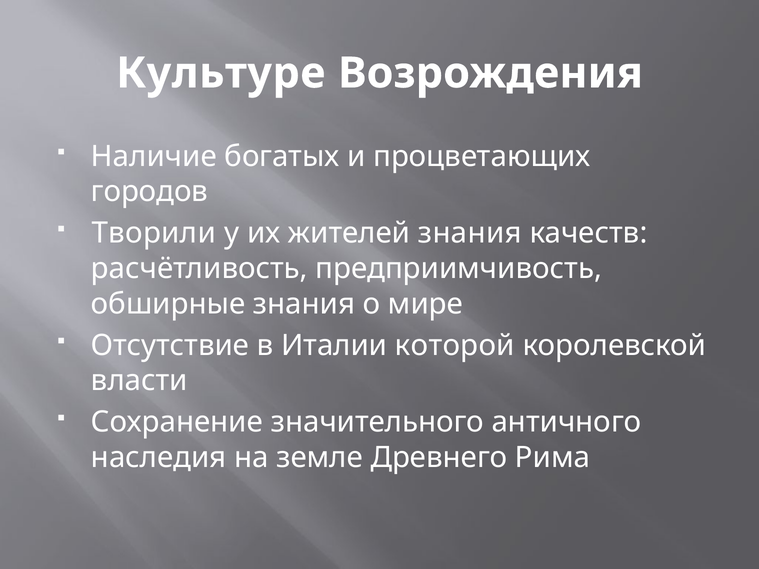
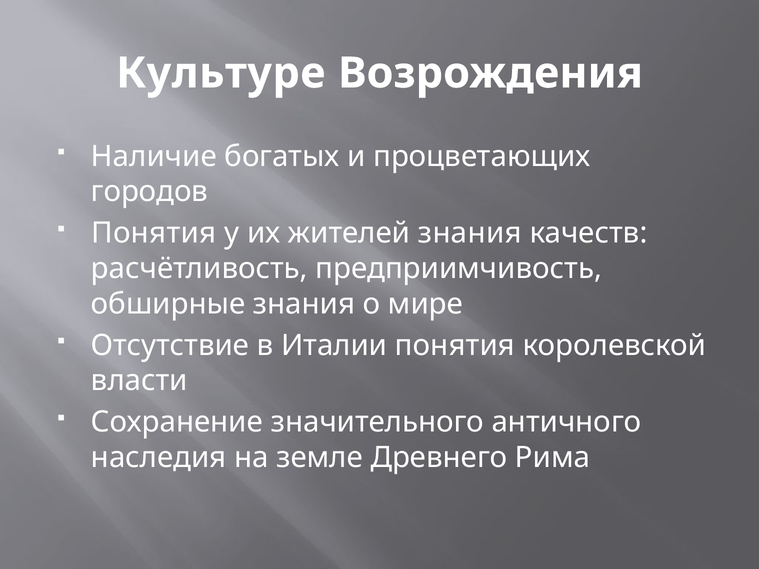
Творили: Творили -> Понятия (154, 233)
Италии которой: которой -> понятия (455, 345)
